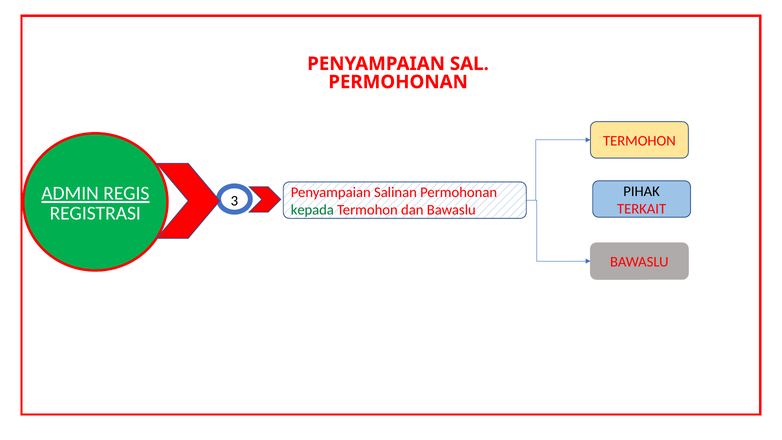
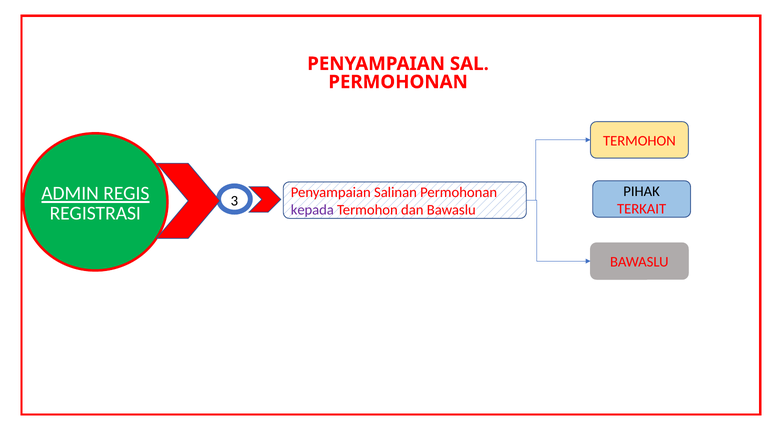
kepada colour: green -> purple (312, 210)
